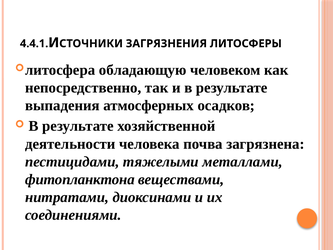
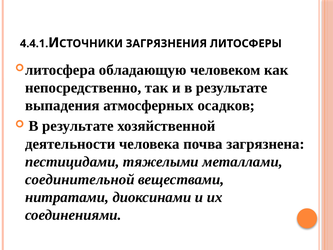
фитопланктона: фитопланктона -> соединительной (80, 179)
